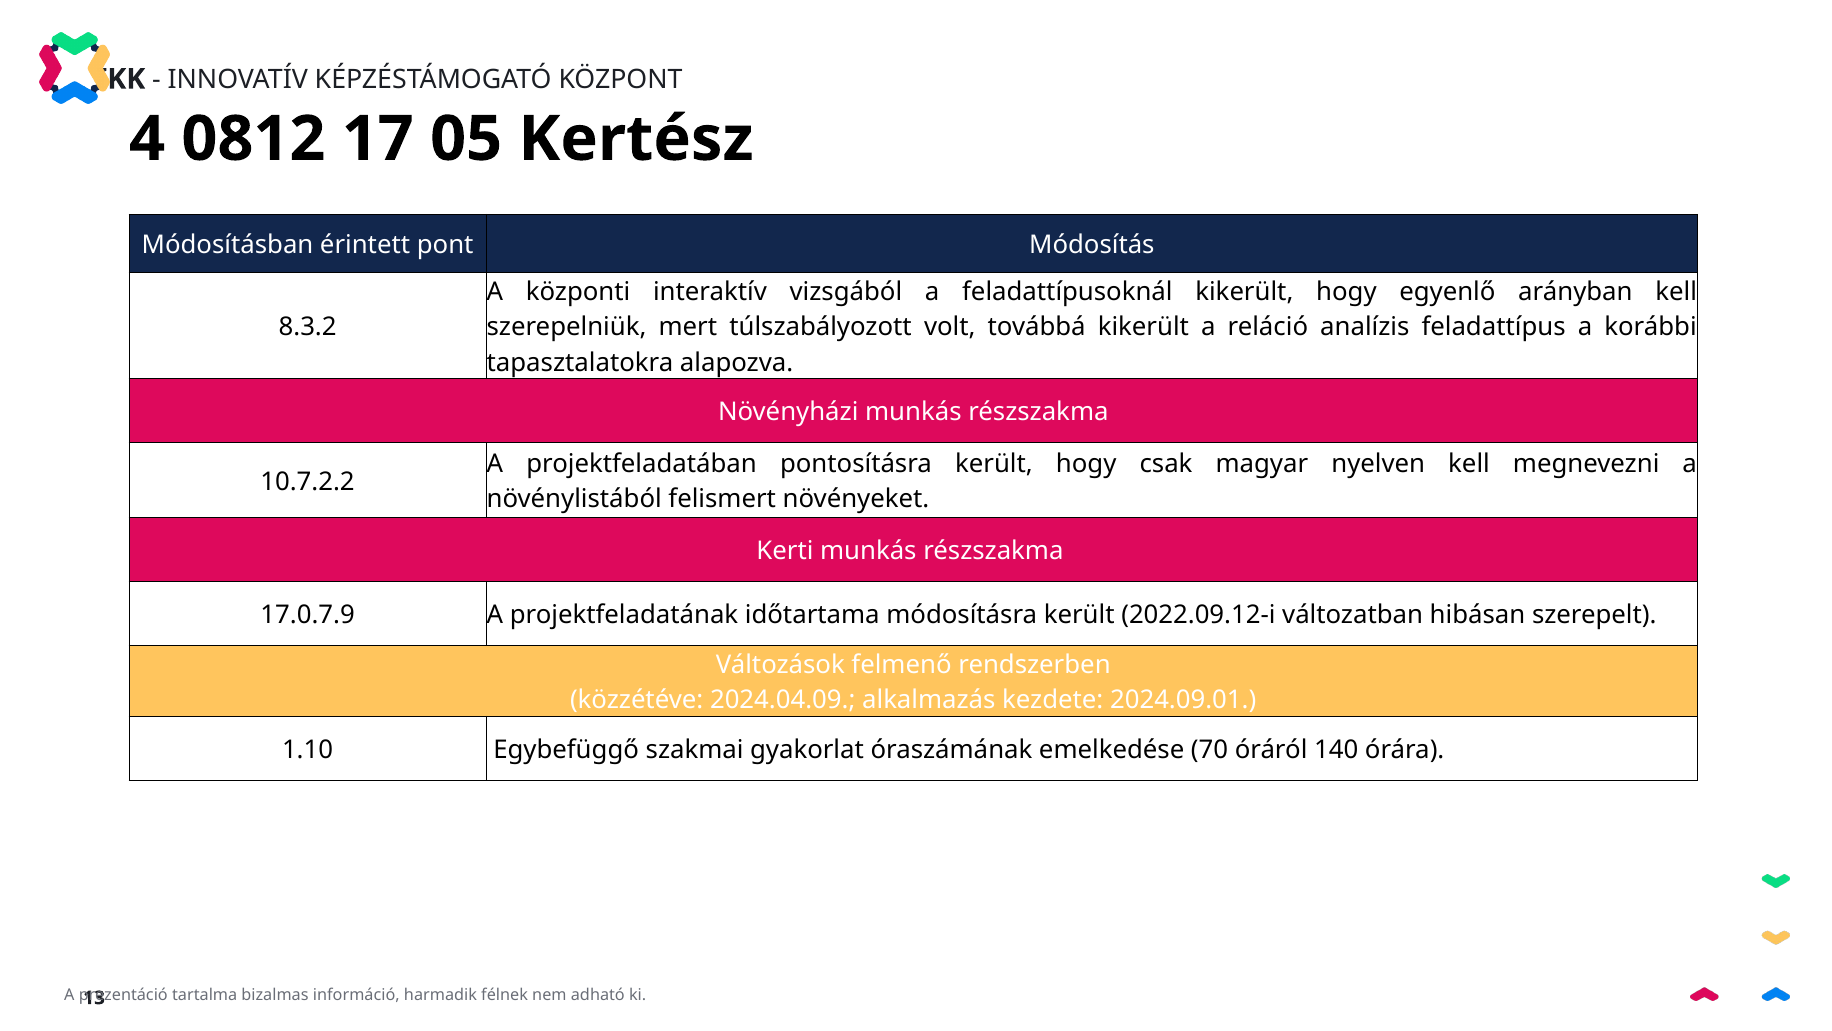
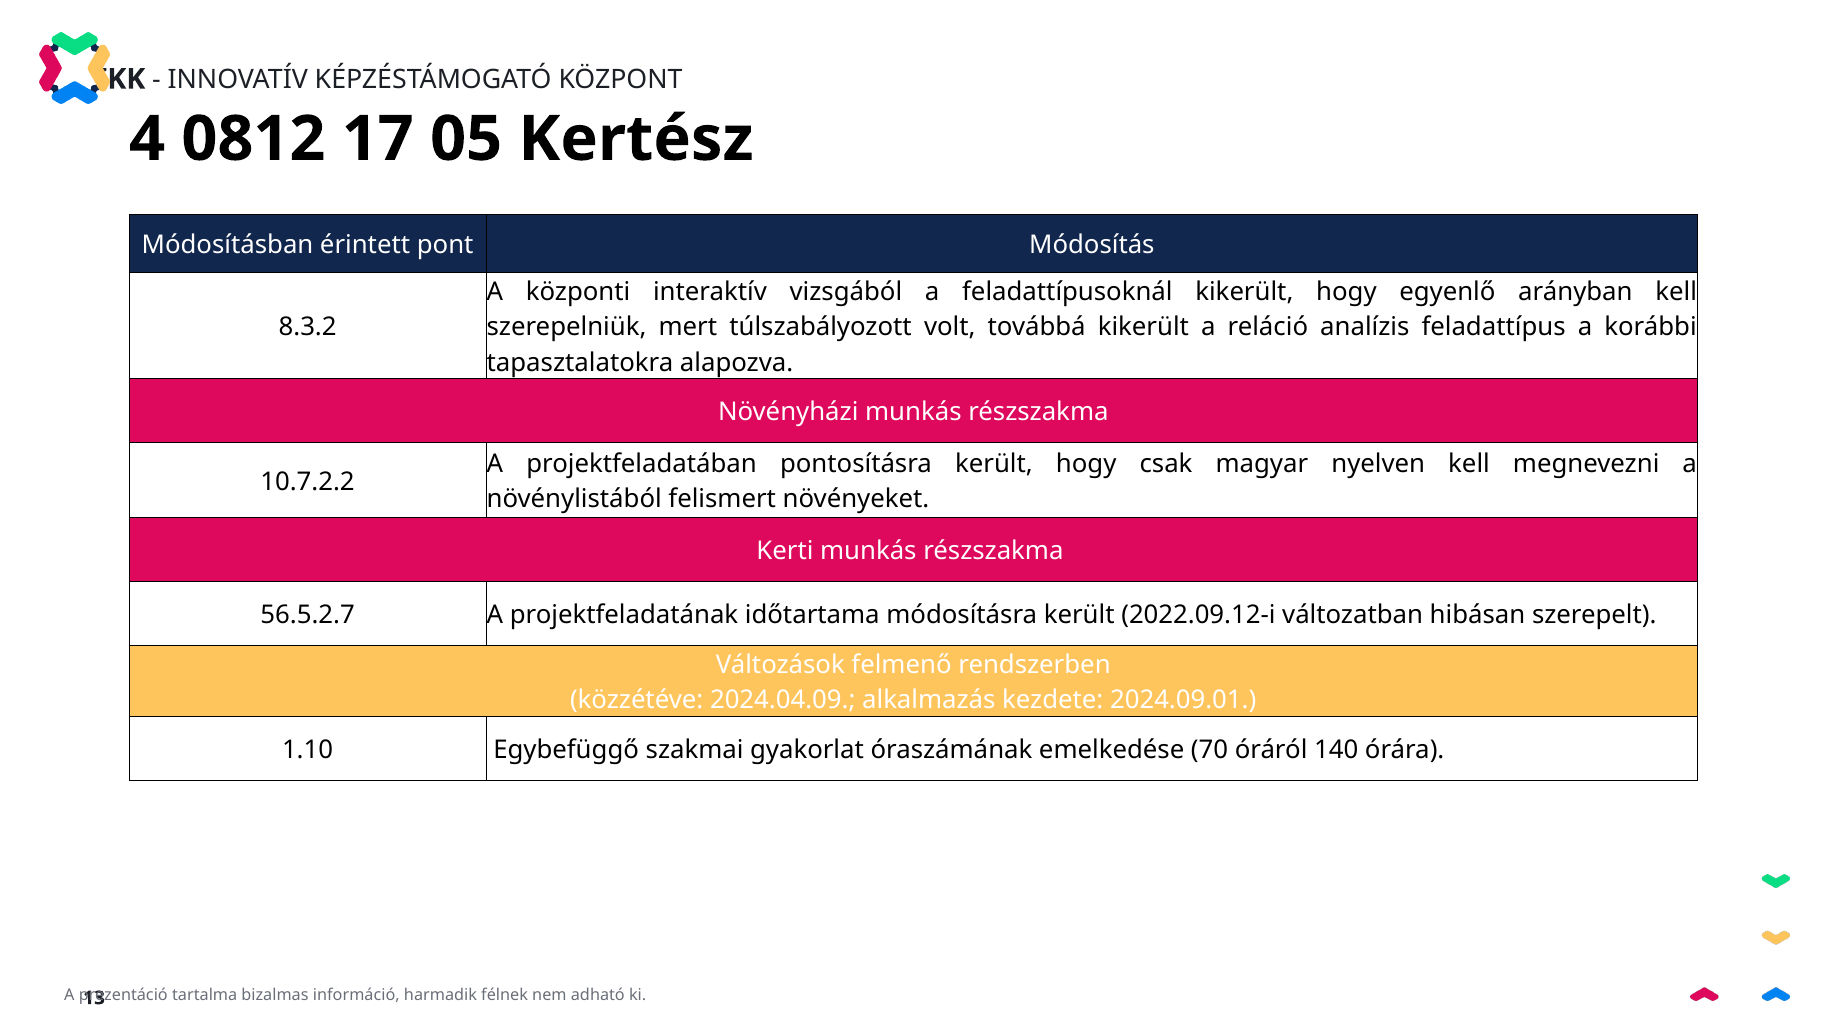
17.0.7.9: 17.0.7.9 -> 56.5.2.7 (308, 615)
